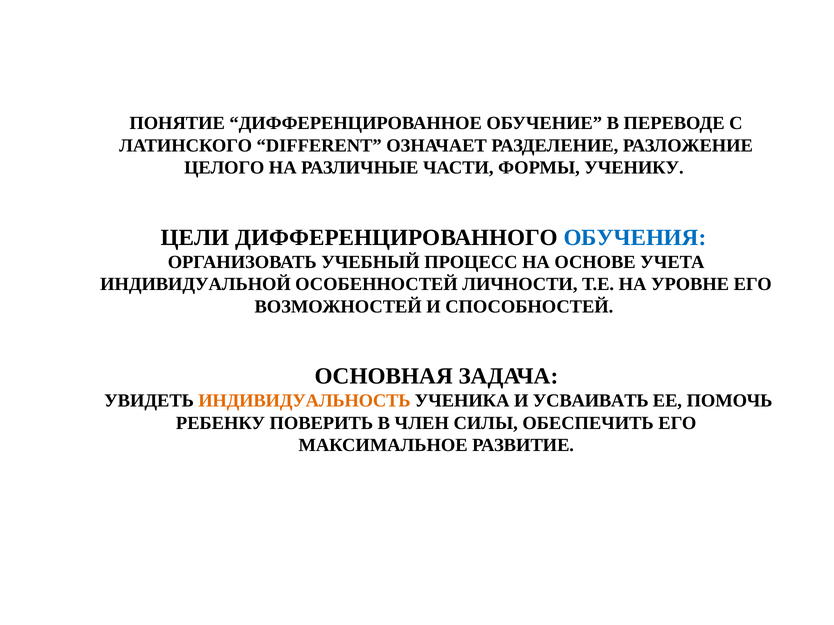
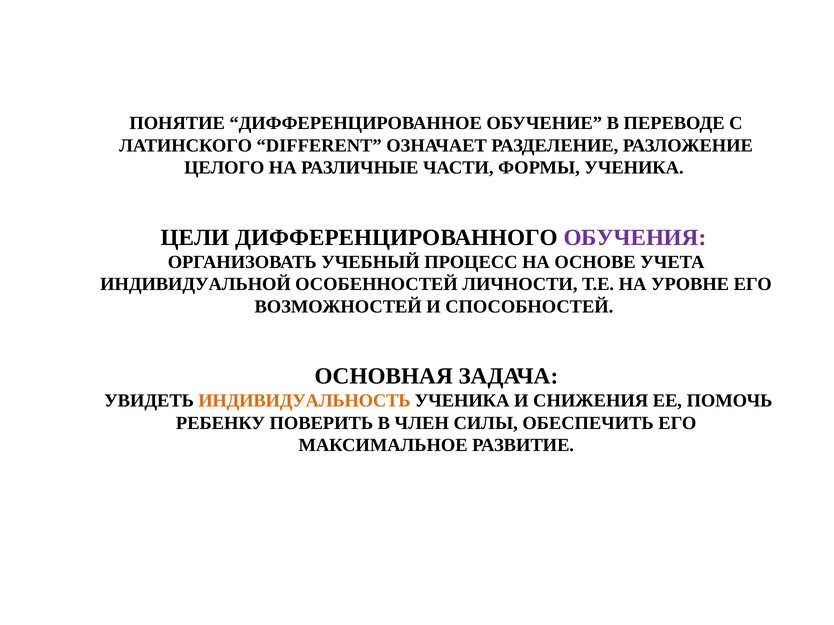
ФОРМЫ УЧЕНИКУ: УЧЕНИКУ -> УЧЕНИКА (634, 168)
ОБУЧЕНИЯ colour: blue -> purple (635, 238)
УСВАИВАТЬ: УСВАИВАТЬ -> СНИЖЕНИЯ (591, 401)
